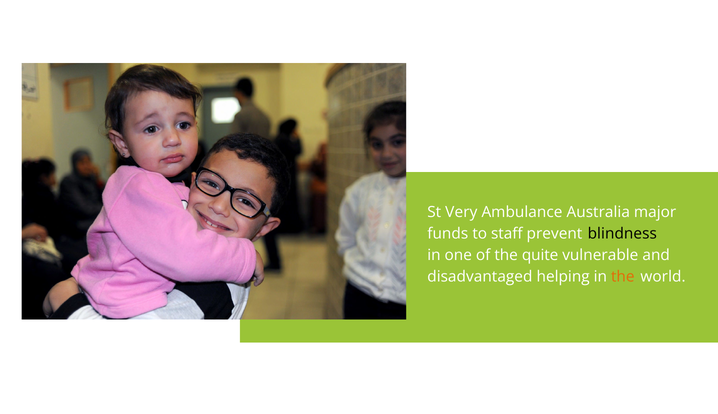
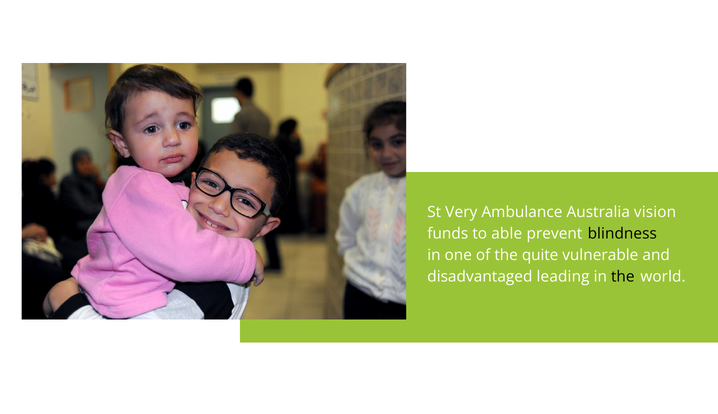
major: major -> vision (655, 212)
staff: staff -> able (507, 234)
helping: helping -> leading (563, 276)
the colour: orange -> black (623, 276)
